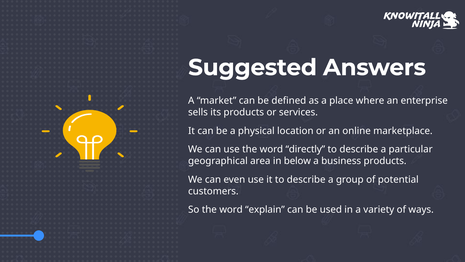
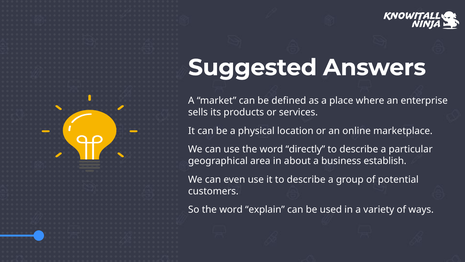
below: below -> about (297, 161)
business products: products -> establish (385, 161)
